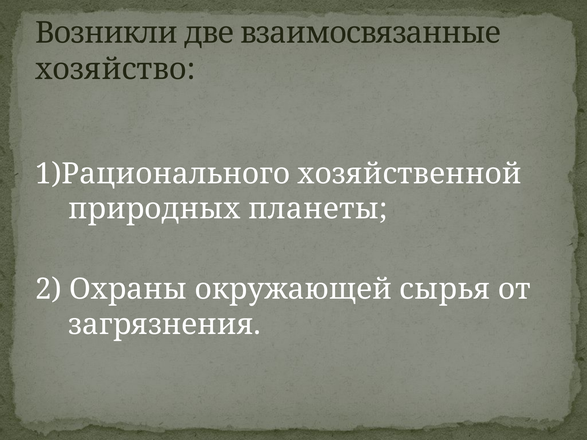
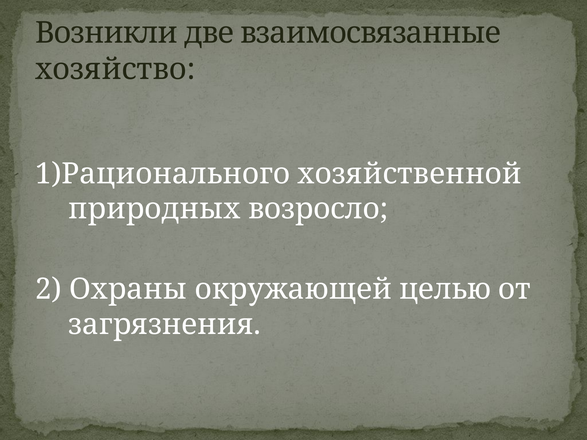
планеты: планеты -> возросло (318, 209)
сырья: сырья -> целью (445, 289)
